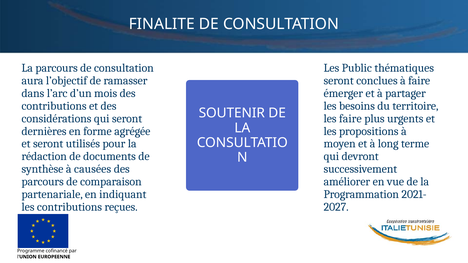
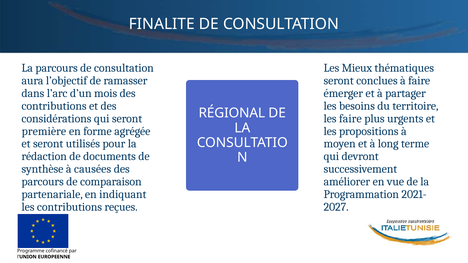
Public: Public -> Mieux (357, 68)
SOUTENIR: SOUTENIR -> RÉGIONAL (232, 113)
dernières: dernières -> première (44, 131)
